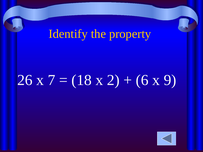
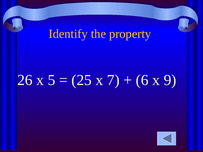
7: 7 -> 5 (52, 80)
18: 18 -> 25 (82, 80)
2: 2 -> 7 (113, 80)
